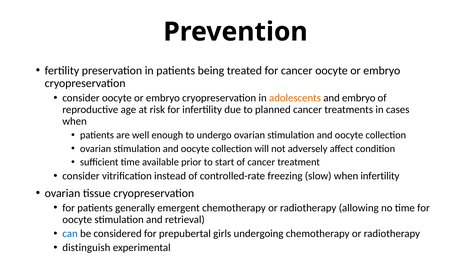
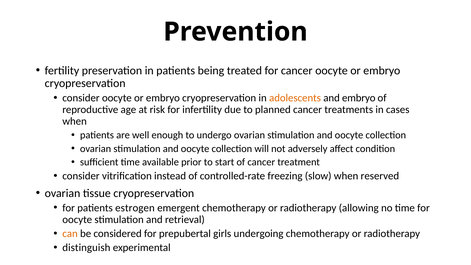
when infertility: infertility -> reserved (380, 176)
generally: generally -> estrogen (135, 208)
can colour: blue -> orange (70, 234)
